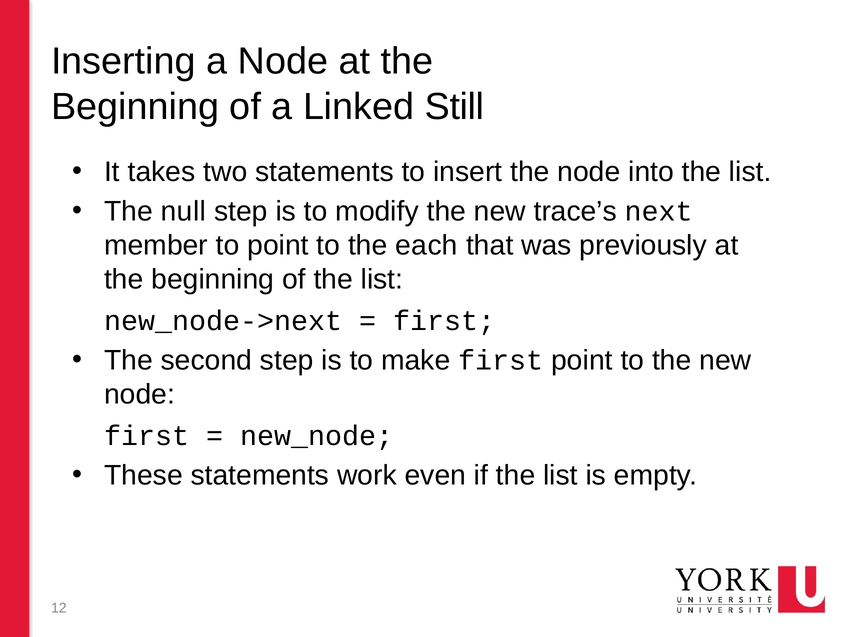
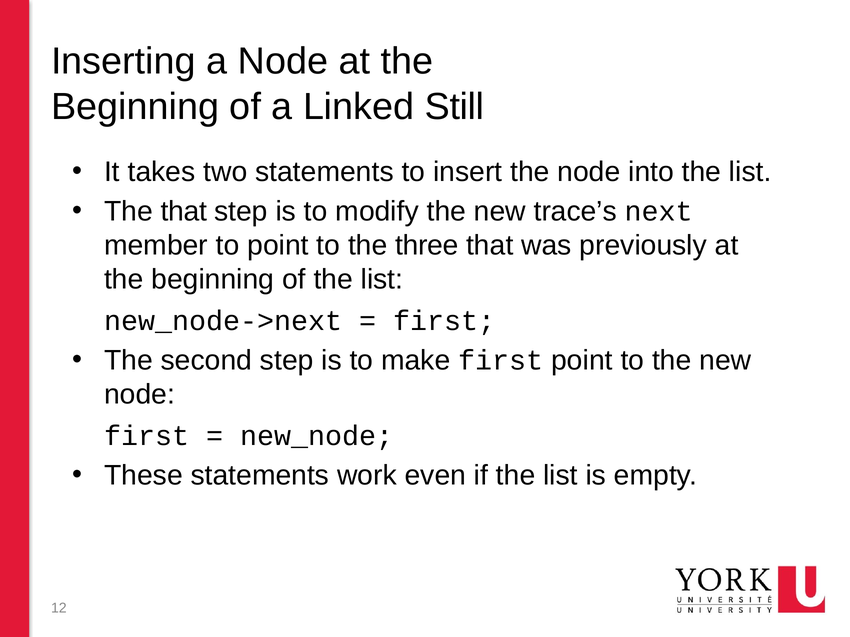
The null: null -> that (184, 212)
each: each -> three (427, 246)
